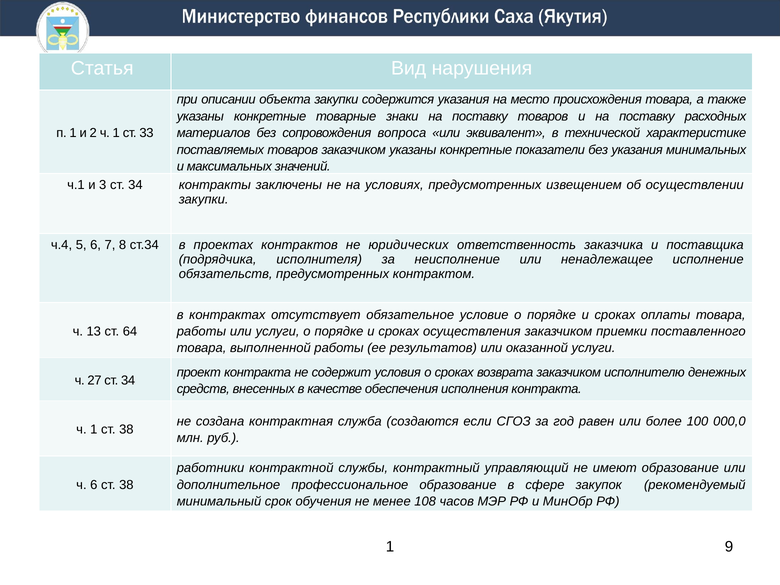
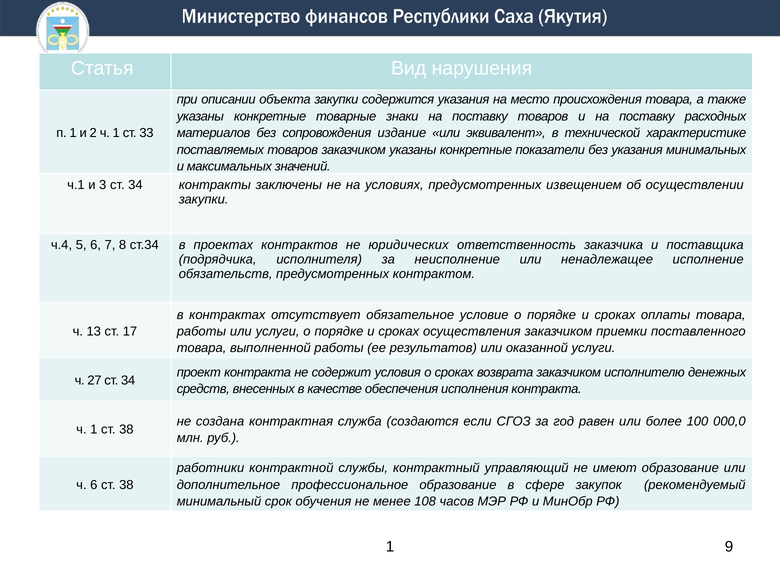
вопроса: вопроса -> издание (402, 133)
64: 64 -> 17 (130, 331)
